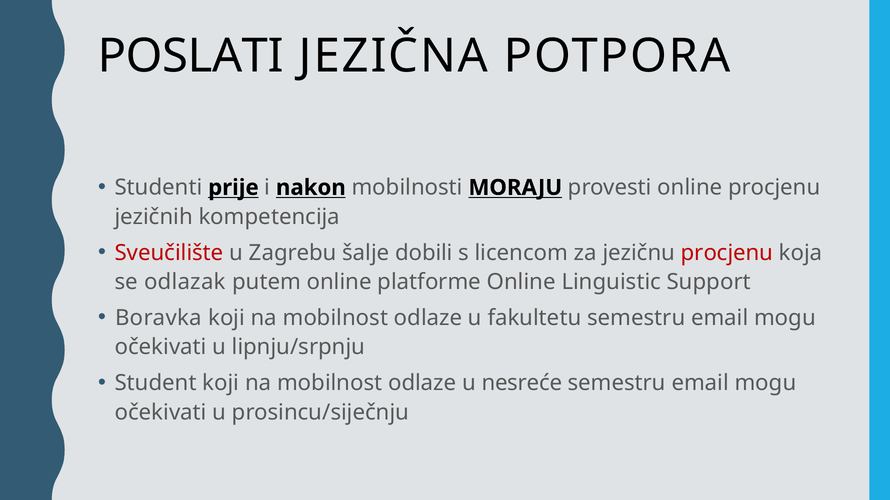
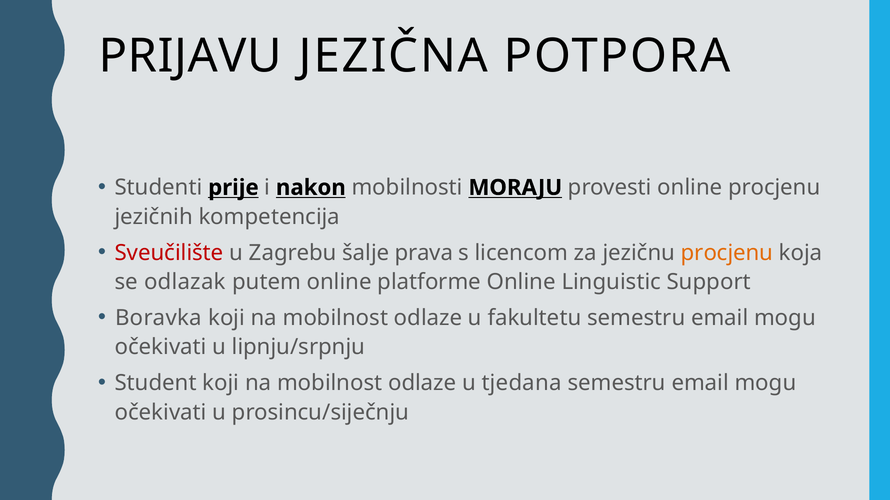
POSLATI: POSLATI -> PRIJAVU (190, 56)
dobili: dobili -> prava (424, 253)
procjenu colour: red -> orange (727, 253)
nesreće: nesreće -> tjedana (522, 383)
